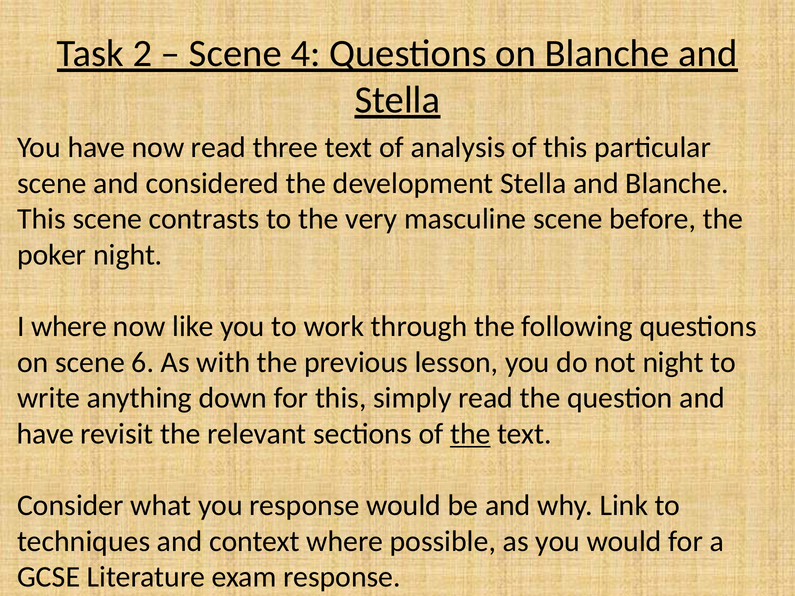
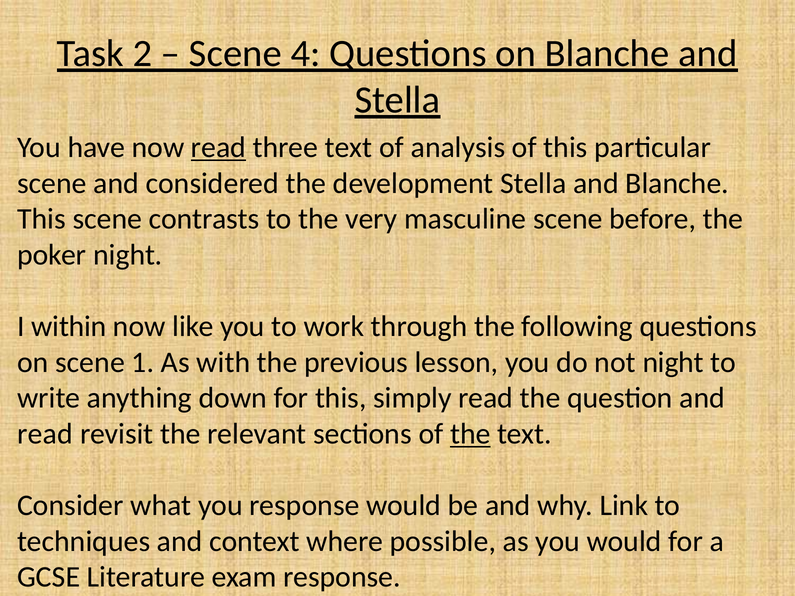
read underline: none -> present (218, 148)
I where: where -> within (69, 327)
6: 6 -> 1 (143, 362)
have: have -> read (45, 434)
